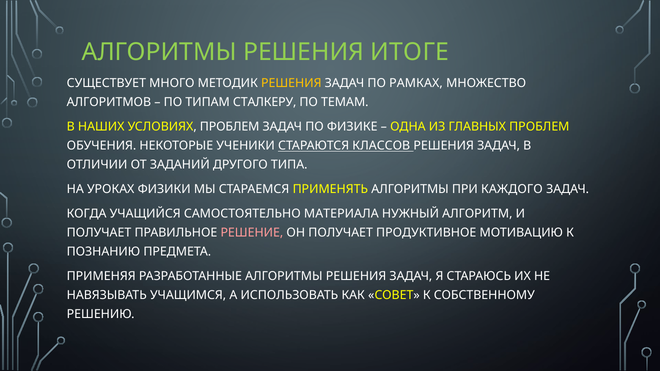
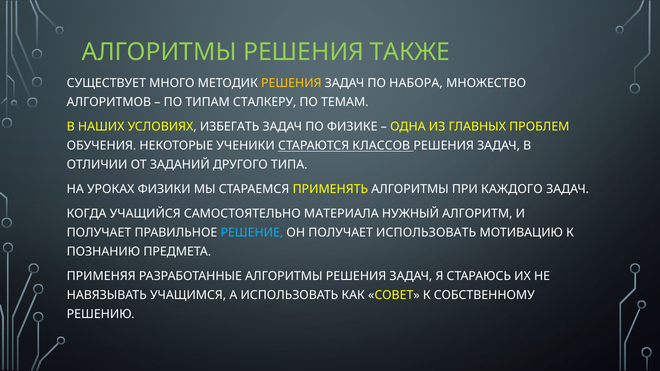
ИТОГЕ: ИТОГЕ -> ТАКЖЕ (410, 52)
РАМКАХ: РАМКАХ -> НАБОРА (416, 83)
УСЛОВИЯХ ПРОБЛЕМ: ПРОБЛЕМ -> ИЗБЕГАТЬ (230, 127)
РЕШЕНИЕ colour: pink -> light blue (252, 233)
ПОЛУЧАЕТ ПРОДУКТИВНОЕ: ПРОДУКТИВНОЕ -> ИСПОЛЬЗОВАТЬ (426, 233)
